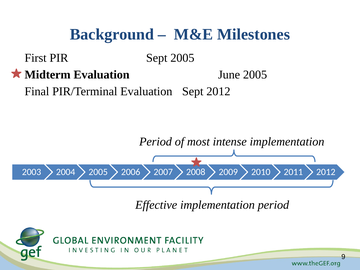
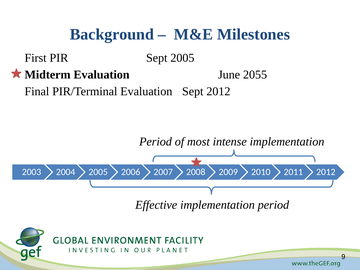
June 2005: 2005 -> 2055 (255, 75)
